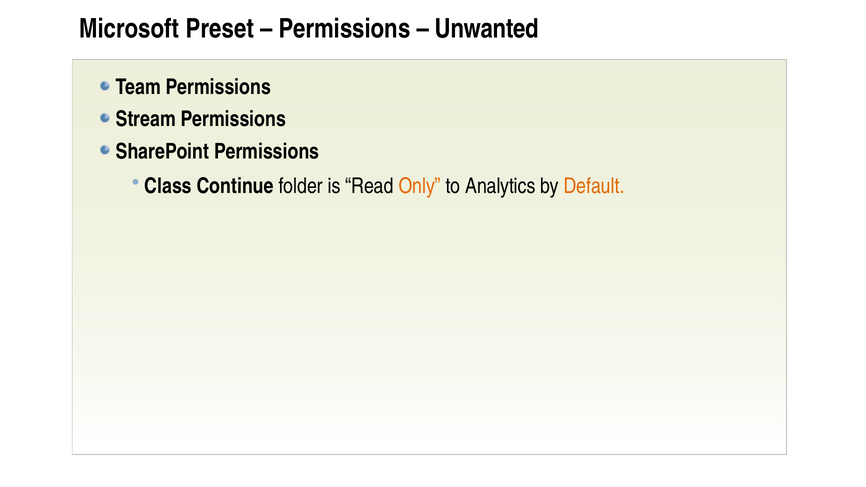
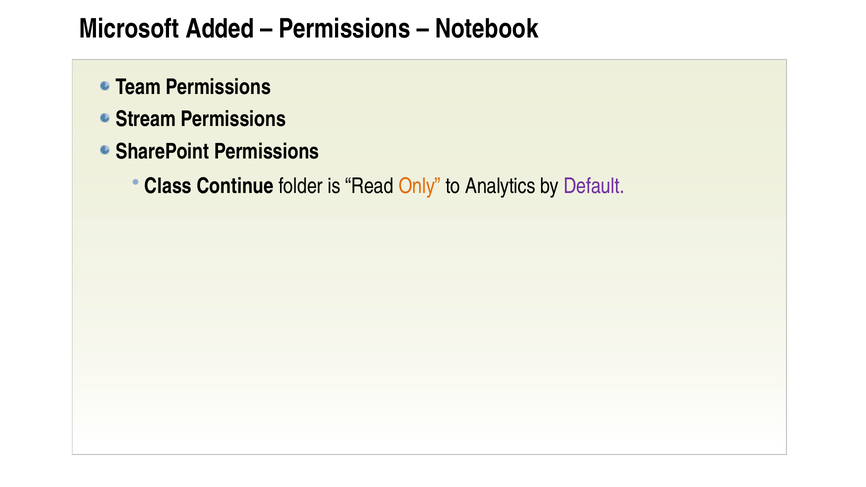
Preset: Preset -> Added (220, 29)
Unwanted: Unwanted -> Notebook (487, 29)
Default colour: orange -> purple (594, 186)
